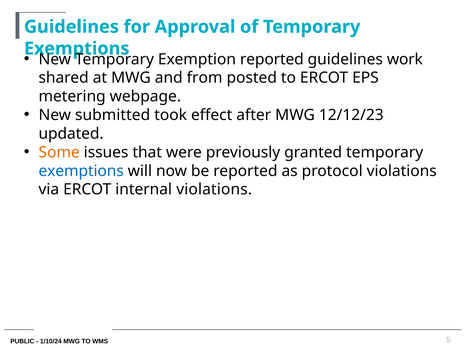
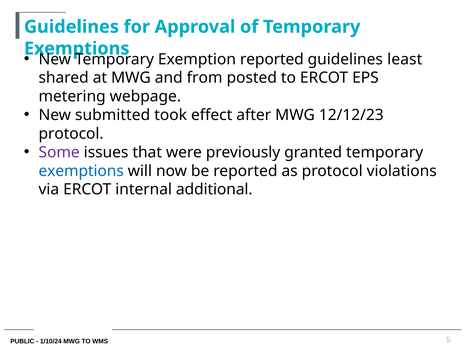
work: work -> least (405, 59)
updated: updated -> protocol (71, 134)
Some colour: orange -> purple (59, 153)
internal violations: violations -> additional (214, 190)
